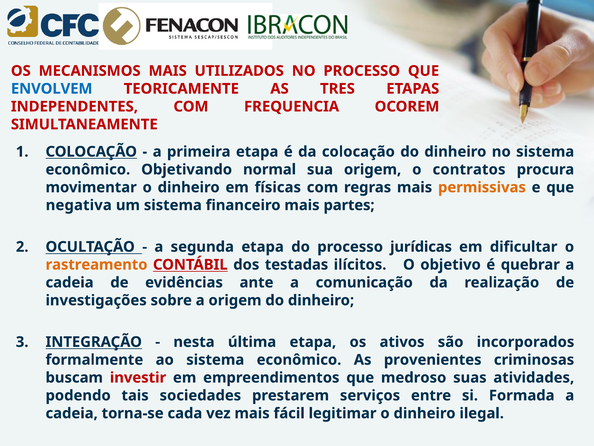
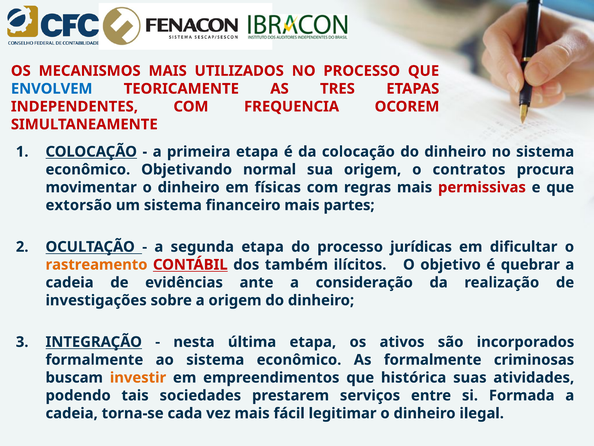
permissivas colour: orange -> red (482, 187)
negativa: negativa -> extorsão (79, 205)
testadas: testadas -> também (296, 264)
comunicação: comunicação -> consideração (364, 282)
As provenientes: provenientes -> formalmente (433, 359)
investir colour: red -> orange (138, 377)
medroso: medroso -> histórica (414, 377)
